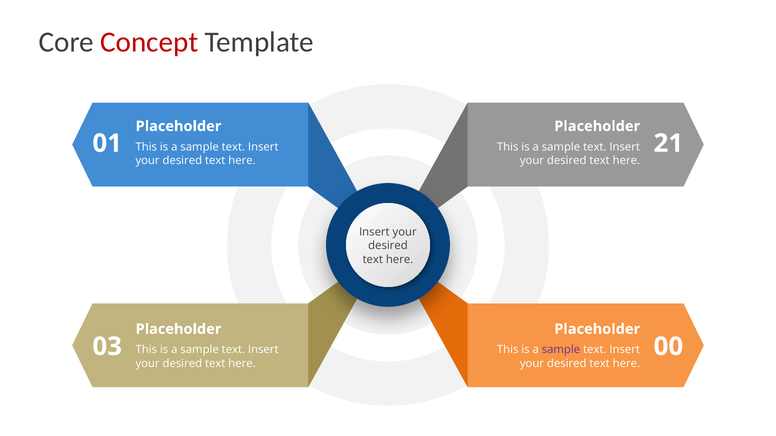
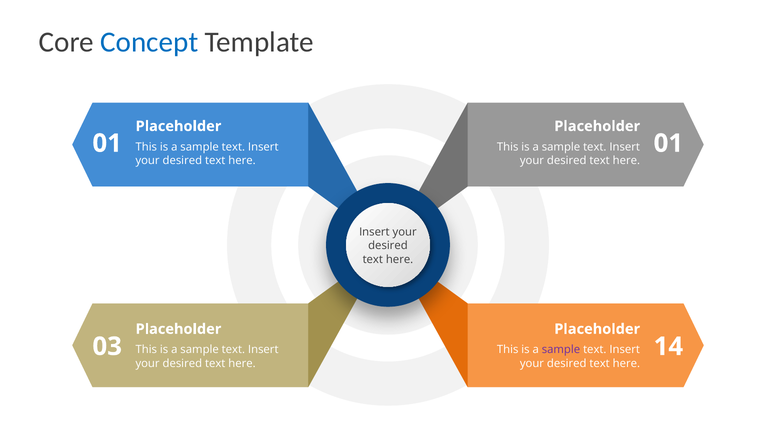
Concept colour: red -> blue (149, 42)
01 21: 21 -> 01 (668, 144)
00: 00 -> 14 (668, 347)
